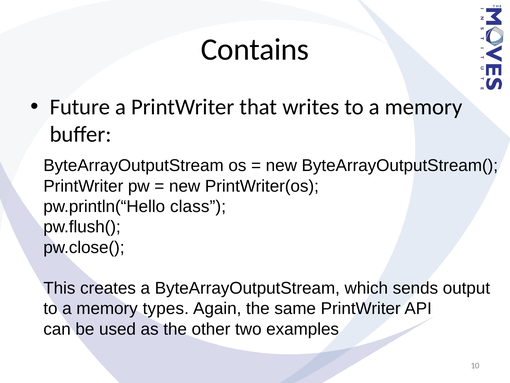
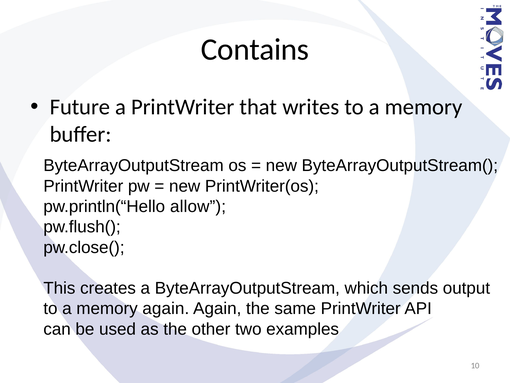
class: class -> allow (198, 206)
memory types: types -> again (166, 308)
